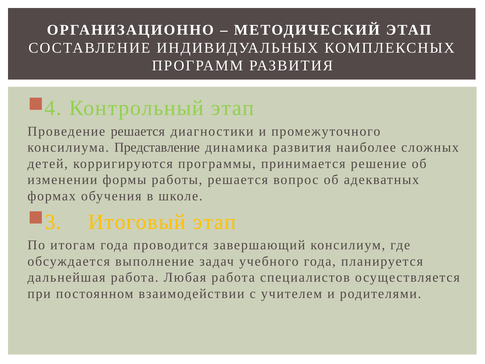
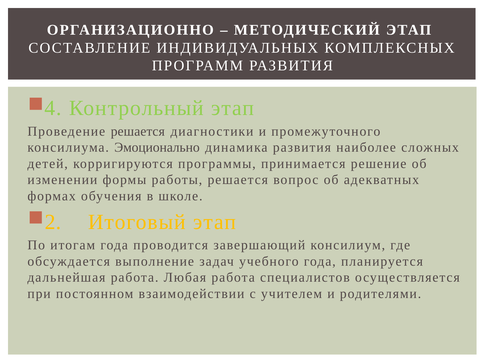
Представление: Представление -> Эмоционально (157, 147)
3: 3 -> 2 (53, 222)
